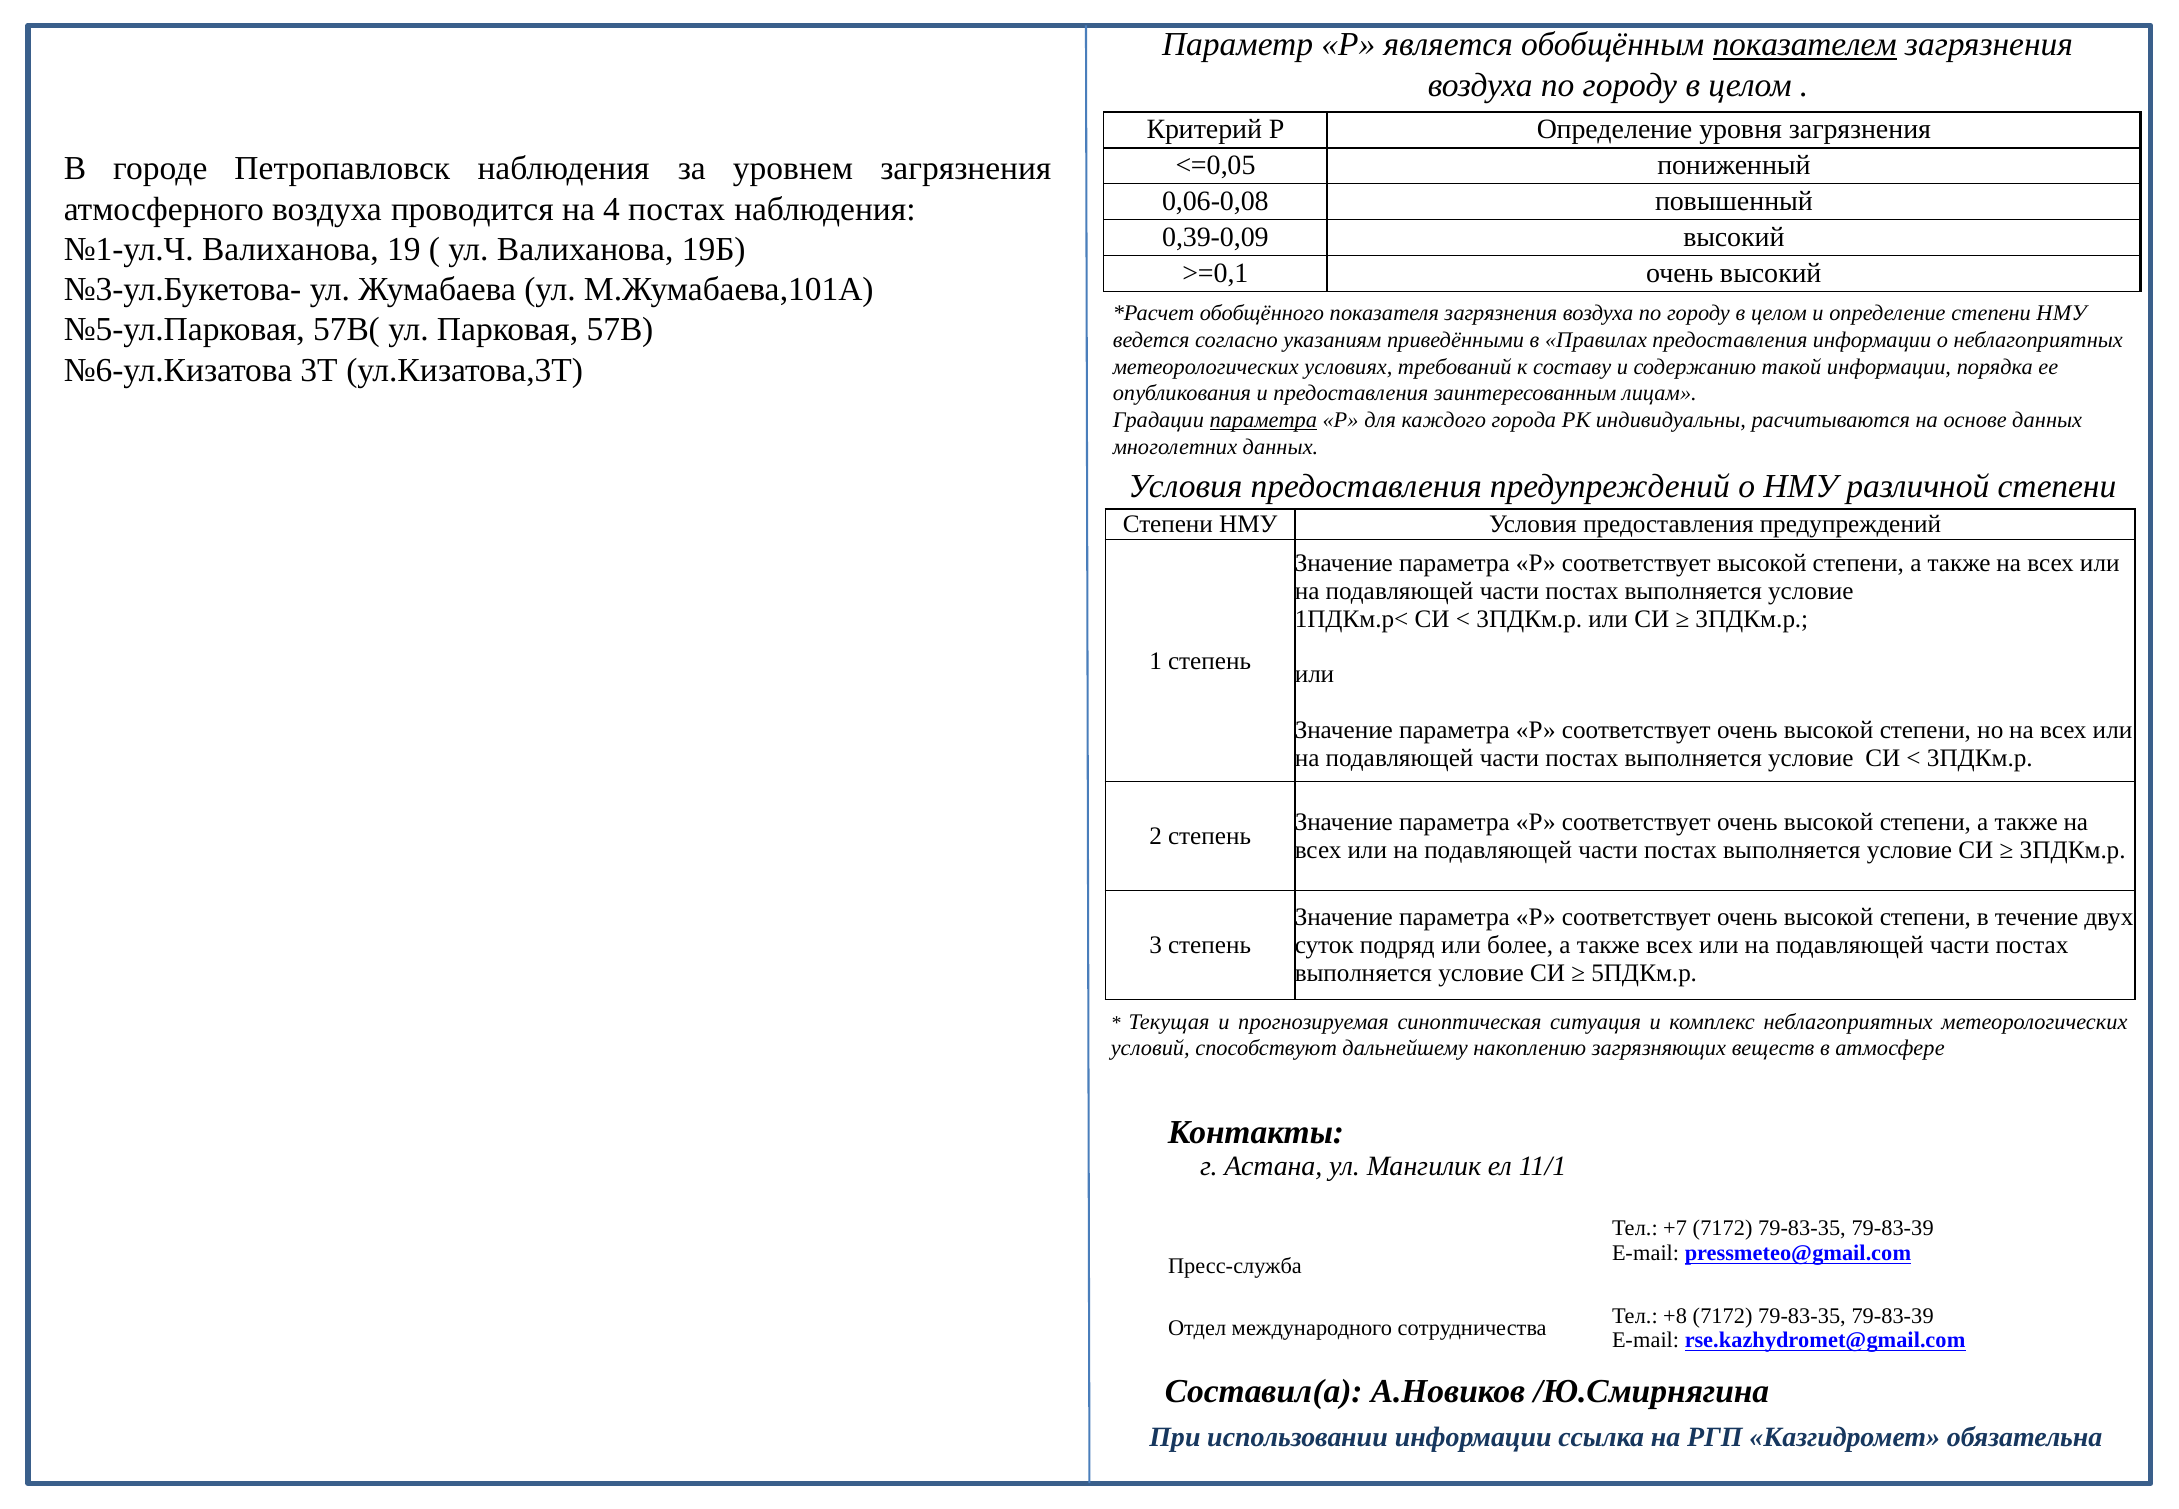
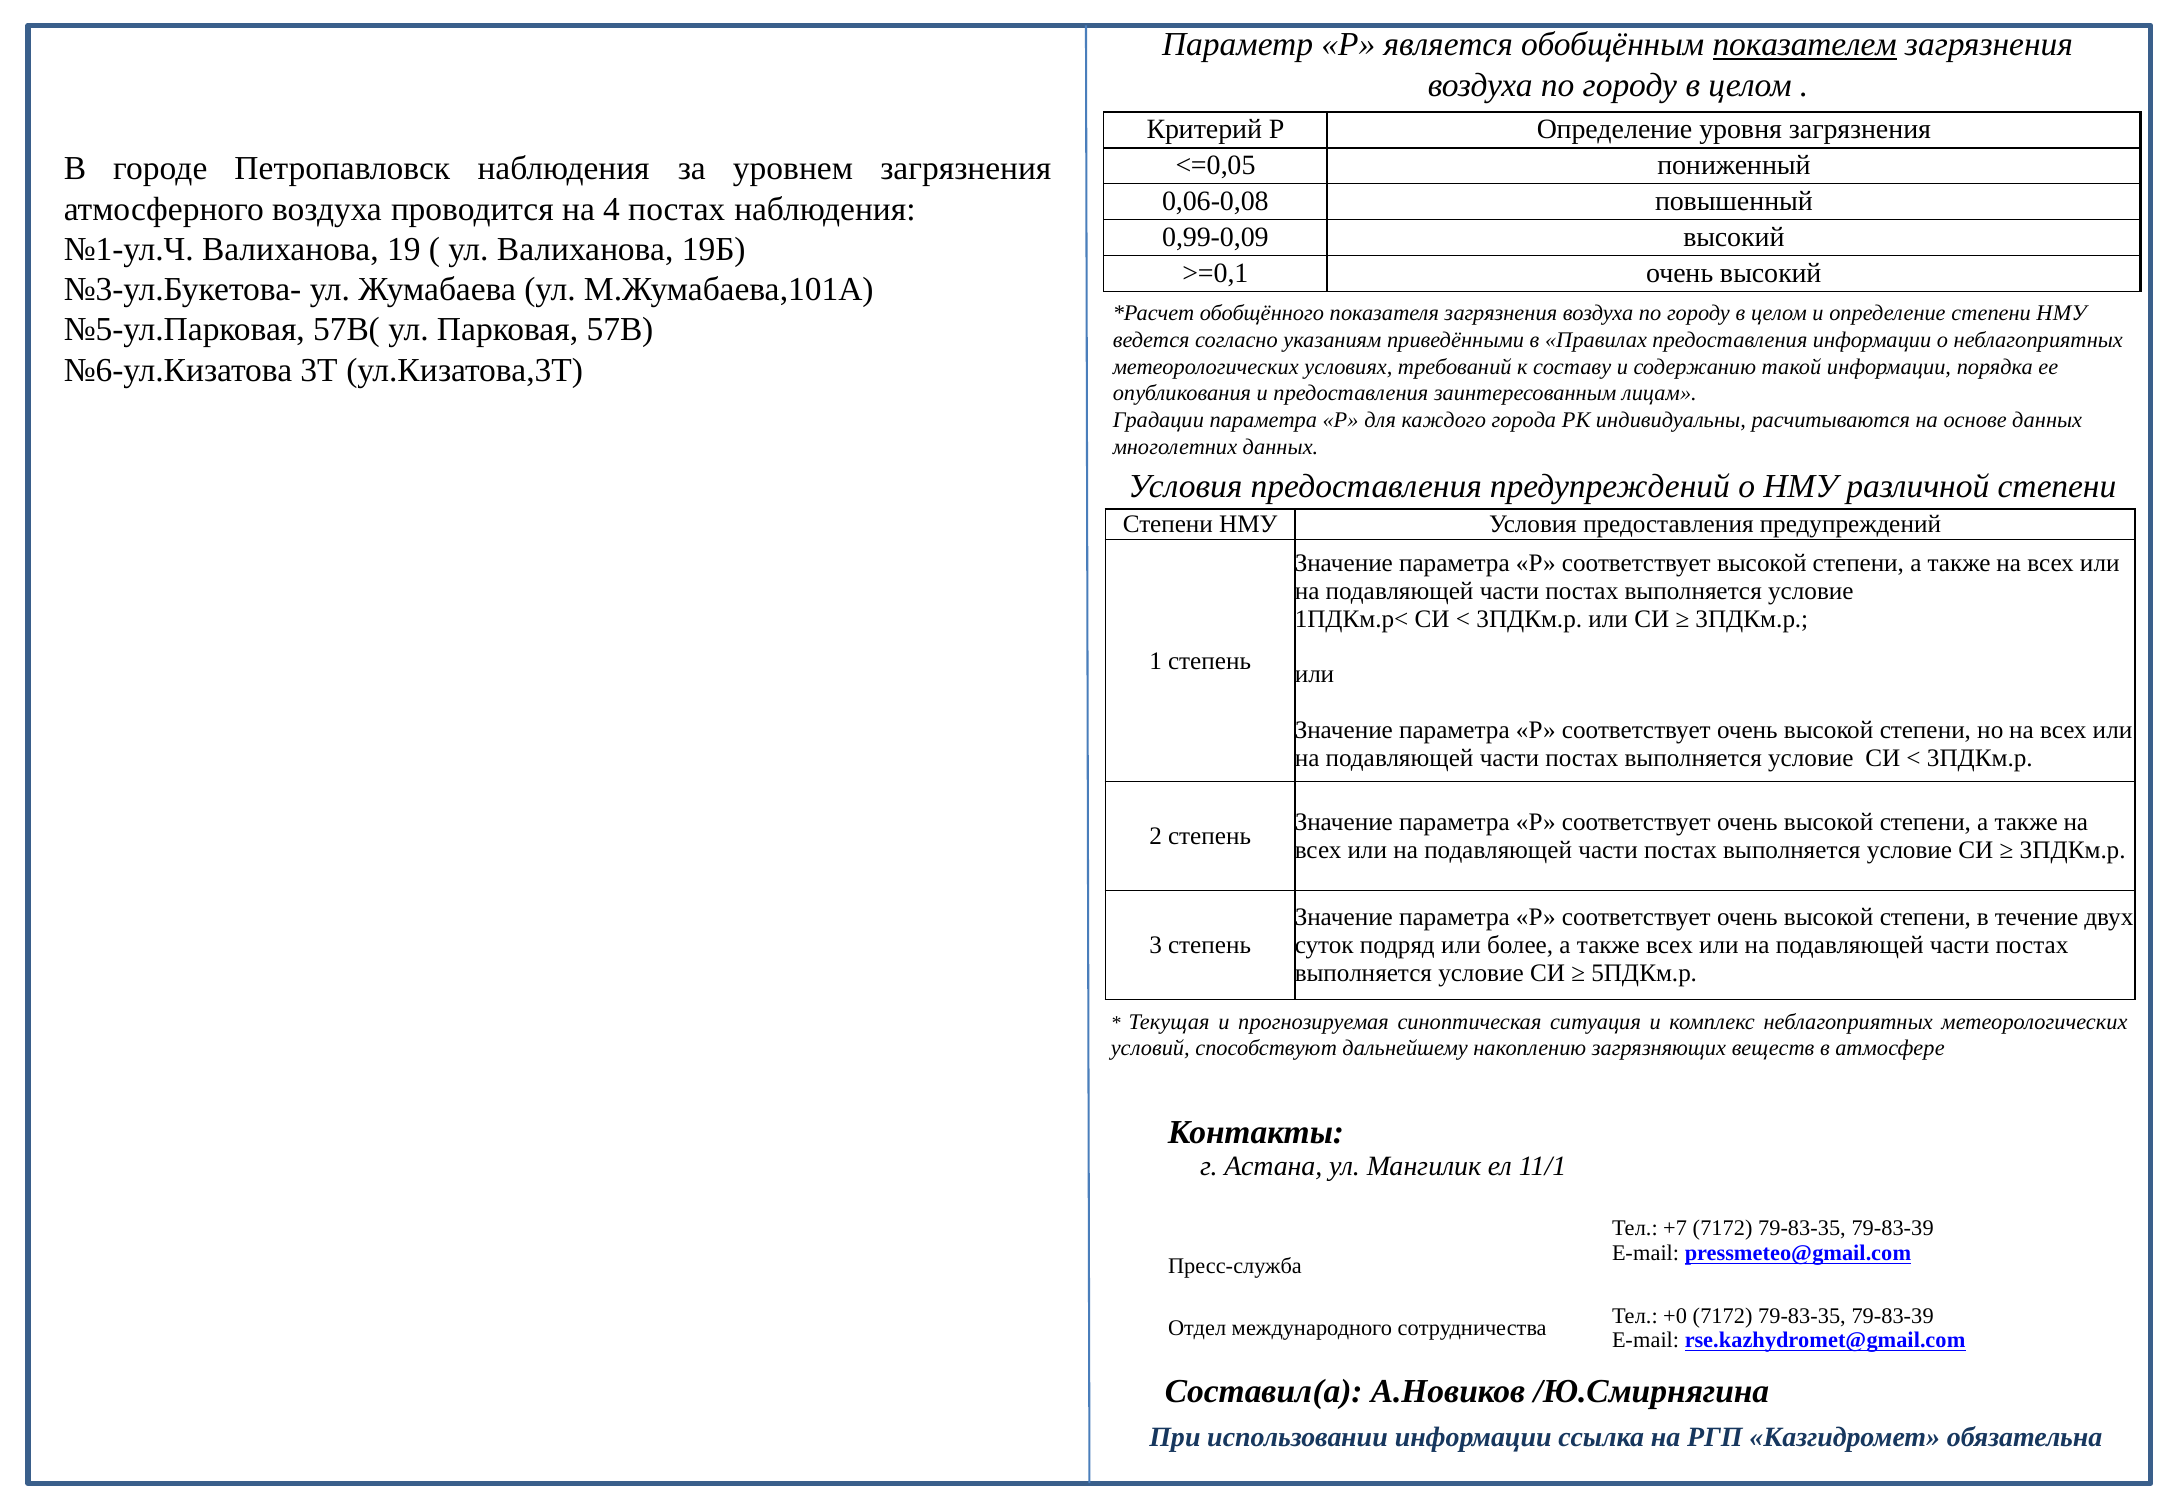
0,39-0,09: 0,39-0,09 -> 0,99-0,09 (1215, 237)
параметра underline: present -> none (1263, 420)
+8: +8 -> +0 (1675, 1315)
